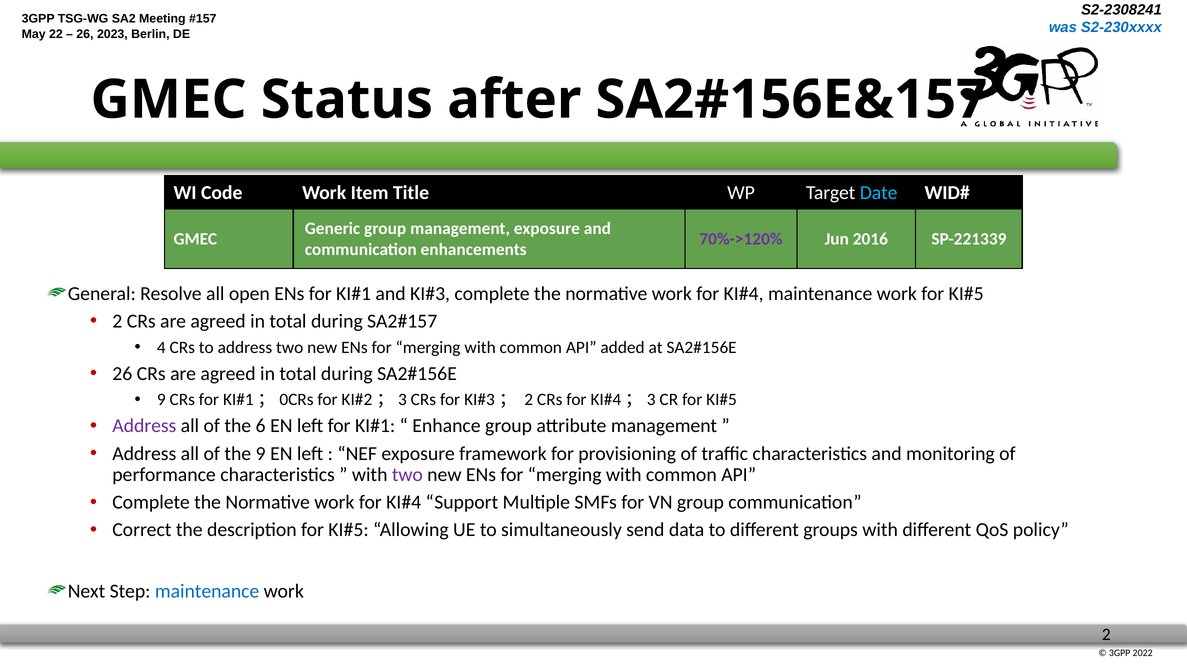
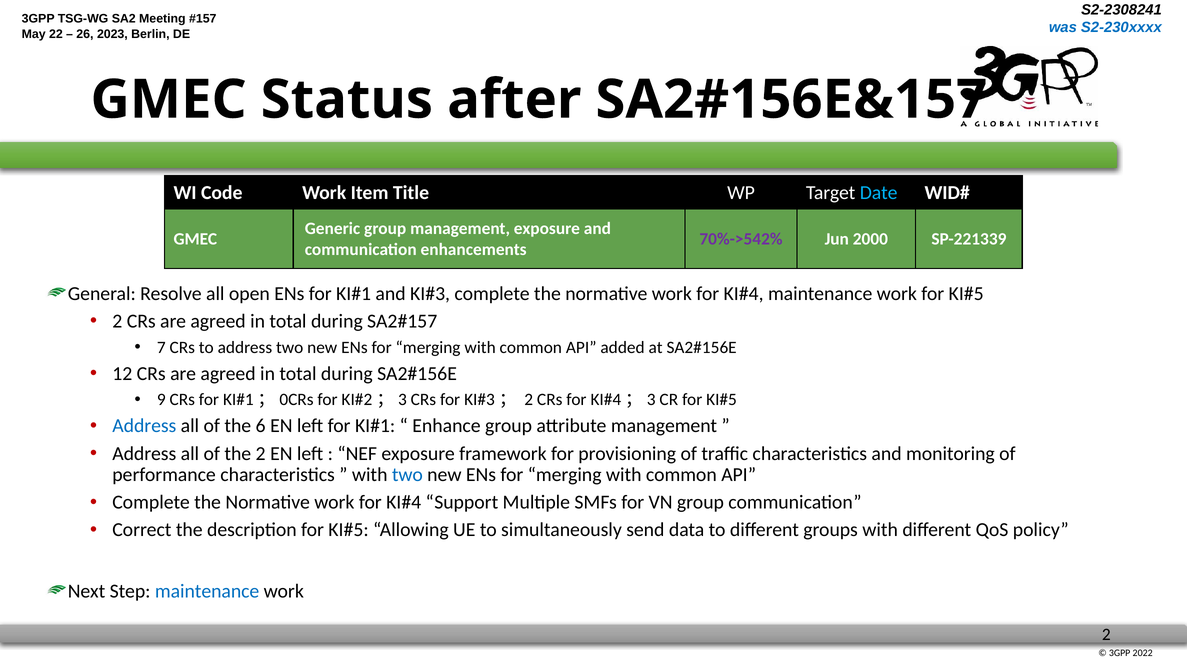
70%->120%: 70%->120% -> 70%->542% (741, 239)
2016: 2016 -> 2000 (870, 239)
4: 4 -> 7 (161, 347)
26: 26 -> 12 (122, 373)
Address colour: purple -> blue (144, 426)
the 9: 9 -> 2 (261, 453)
two colour: purple -> blue (407, 475)
